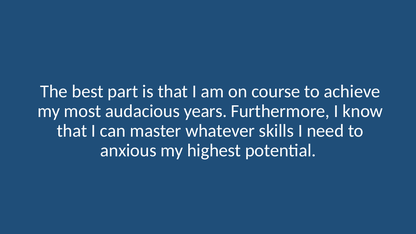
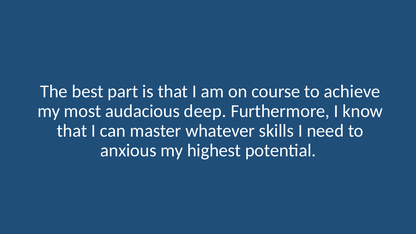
years: years -> deep (205, 111)
